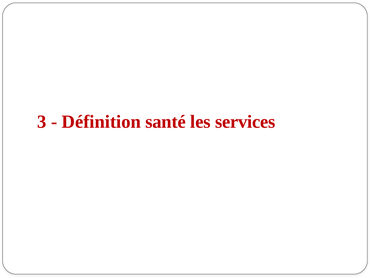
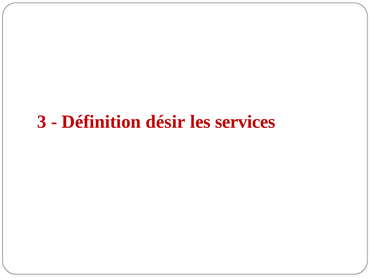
santé: santé -> désir (165, 121)
